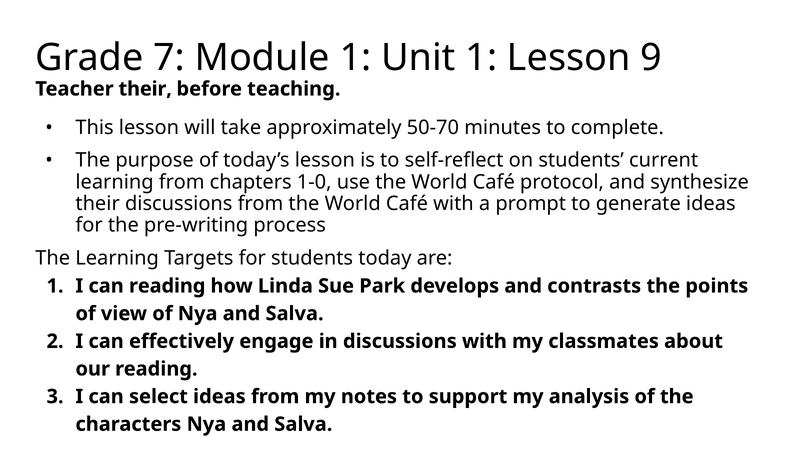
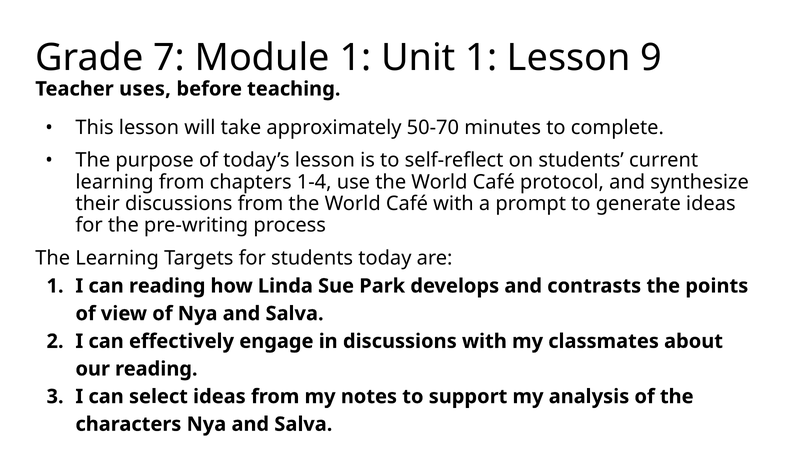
Teacher their: their -> uses (145, 89)
1-0: 1-0 -> 1-4 (314, 182)
